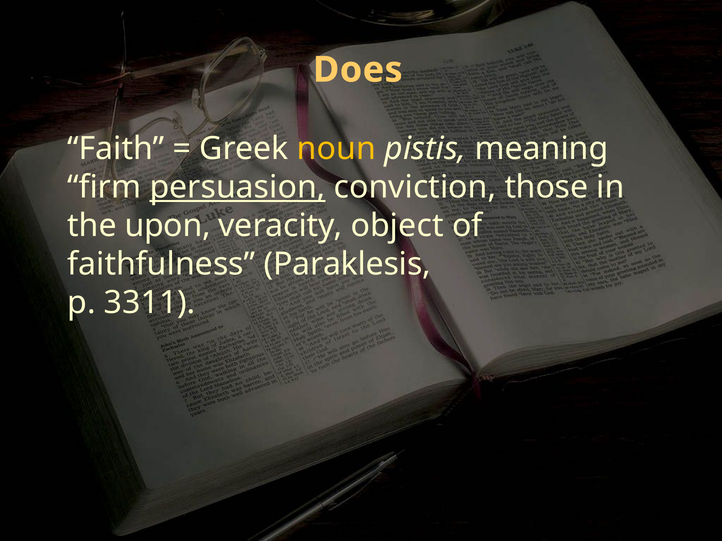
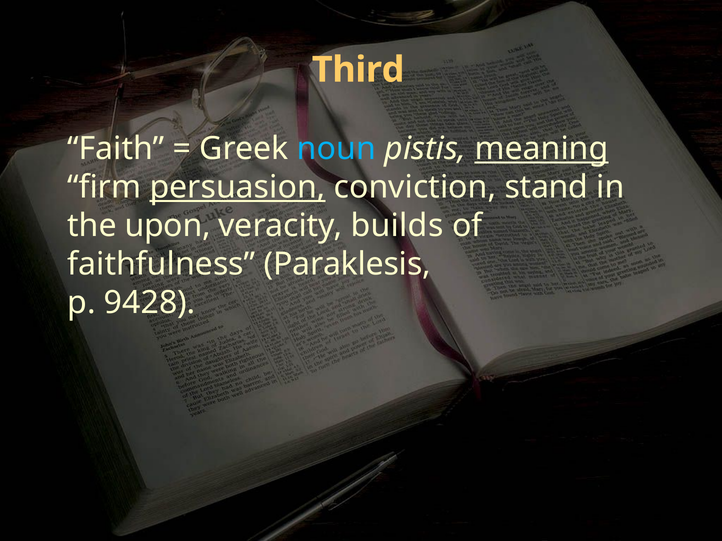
Does: Does -> Third (358, 70)
noun colour: yellow -> light blue (336, 149)
meaning underline: none -> present (542, 149)
those: those -> stand (546, 188)
object: object -> builds (397, 226)
3311: 3311 -> 9428 (150, 303)
